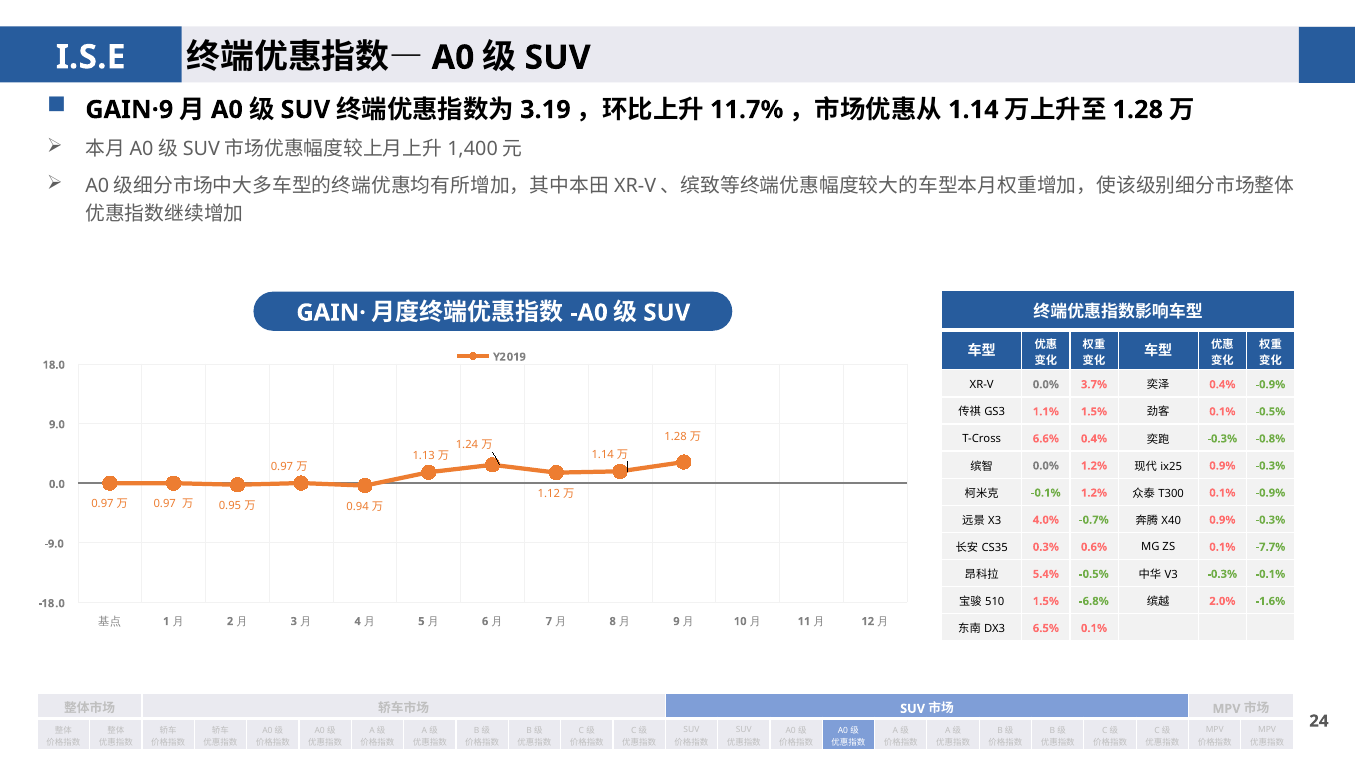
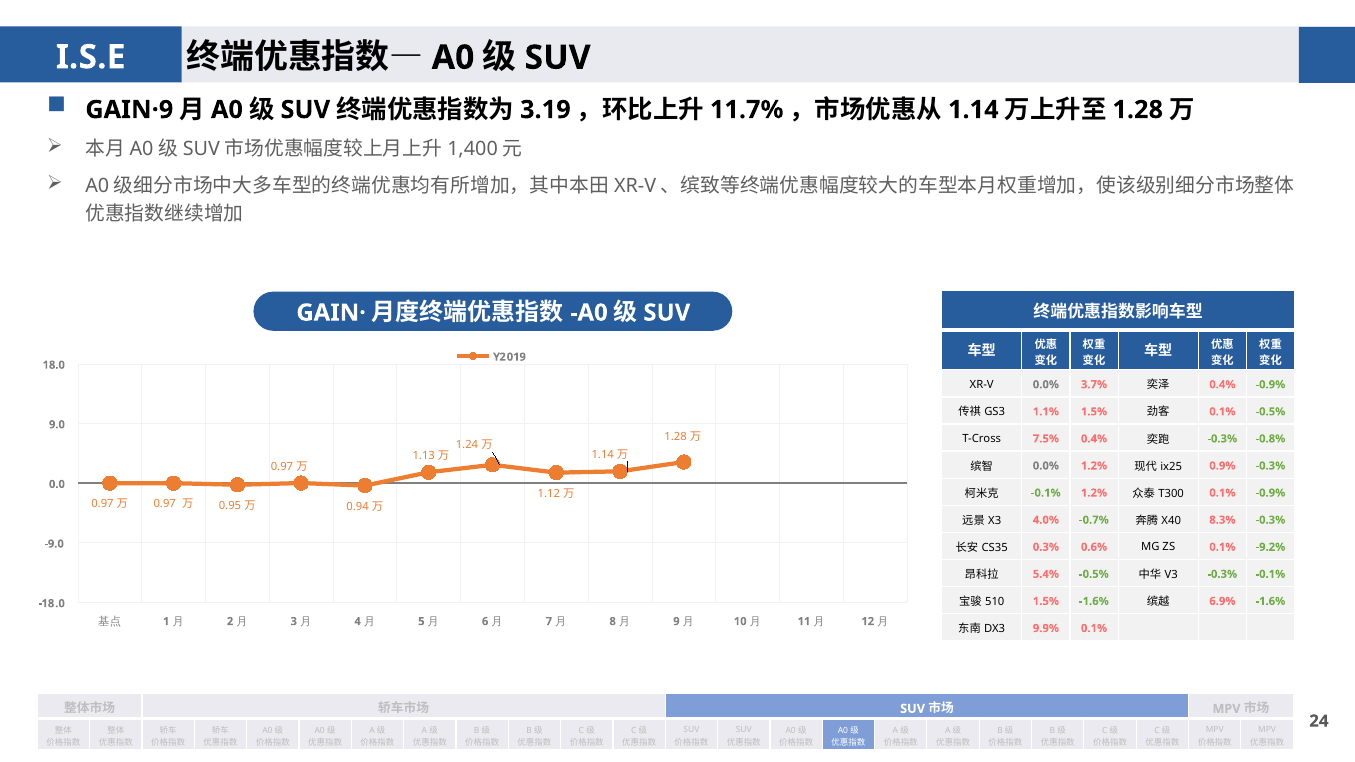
6.6%: 6.6% -> 7.5% (1046, 439)
0.9%: 0.9% -> 8.3% (1222, 520)
-7.7%: -7.7% -> -9.2% (1270, 547)
1.5% -6.8%: -6.8% -> -1.6% (1094, 601)
2.0%: 2.0% -> 6.9% (1222, 601)
6.5%: 6.5% -> 9.9% (1046, 628)
